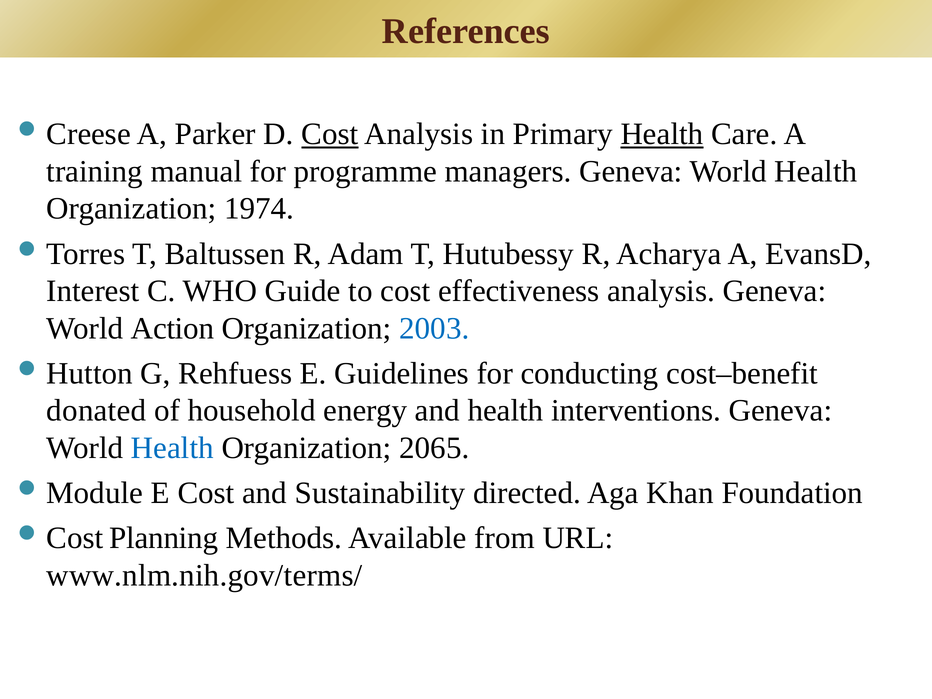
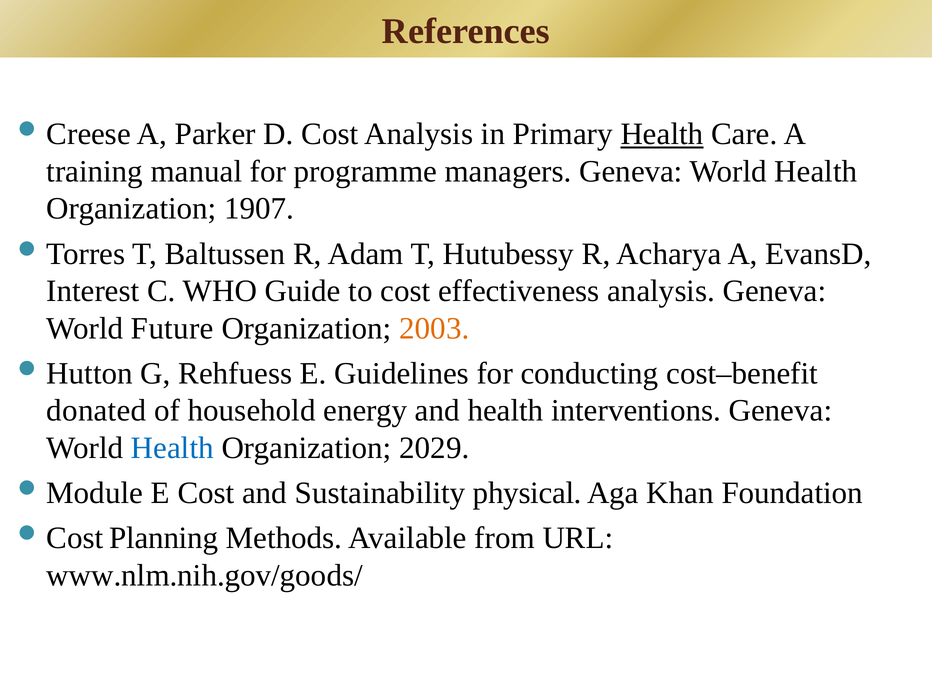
Cost underline: present -> none (330, 134)
1974: 1974 -> 1907 (259, 209)
Action: Action -> Future (172, 328)
2003 colour: blue -> orange (434, 328)
2065: 2065 -> 2029 (434, 448)
directed: directed -> physical (527, 493)
www.nlm.nih.gov/terms/: www.nlm.nih.gov/terms/ -> www.nlm.nih.gov/goods/ (205, 575)
